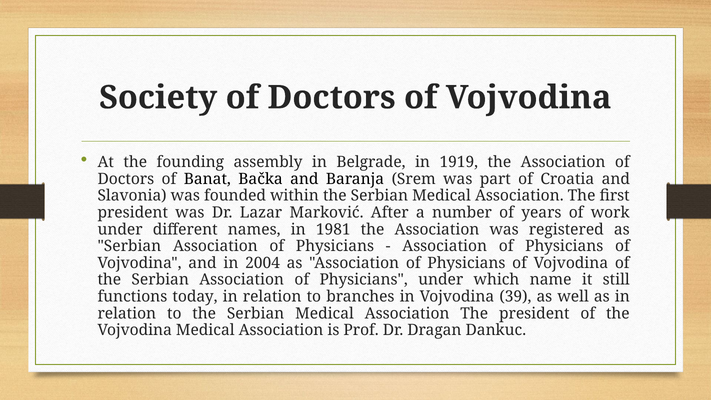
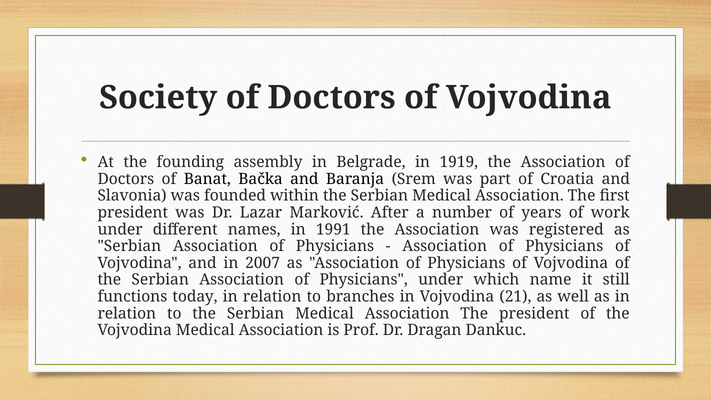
1981: 1981 -> 1991 (333, 229)
2004: 2004 -> 2007 (263, 263)
39: 39 -> 21 (515, 297)
